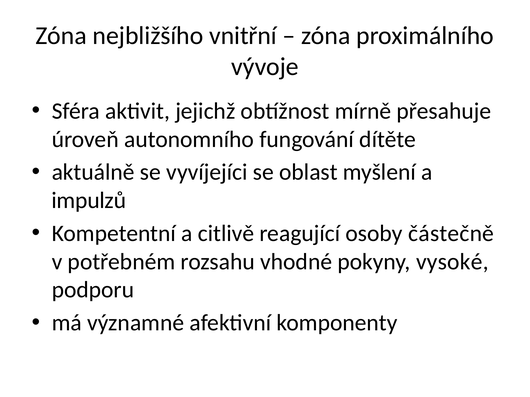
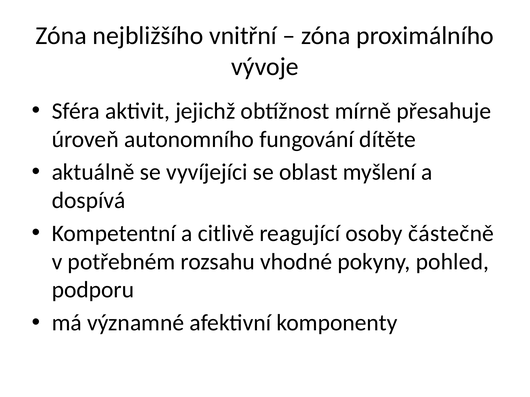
impulzů: impulzů -> dospívá (89, 201)
vysoké: vysoké -> pohled (452, 262)
